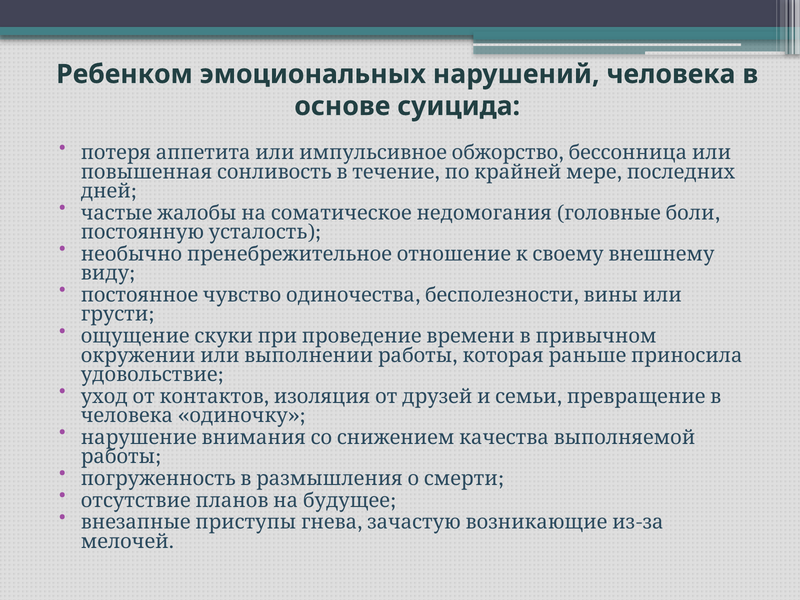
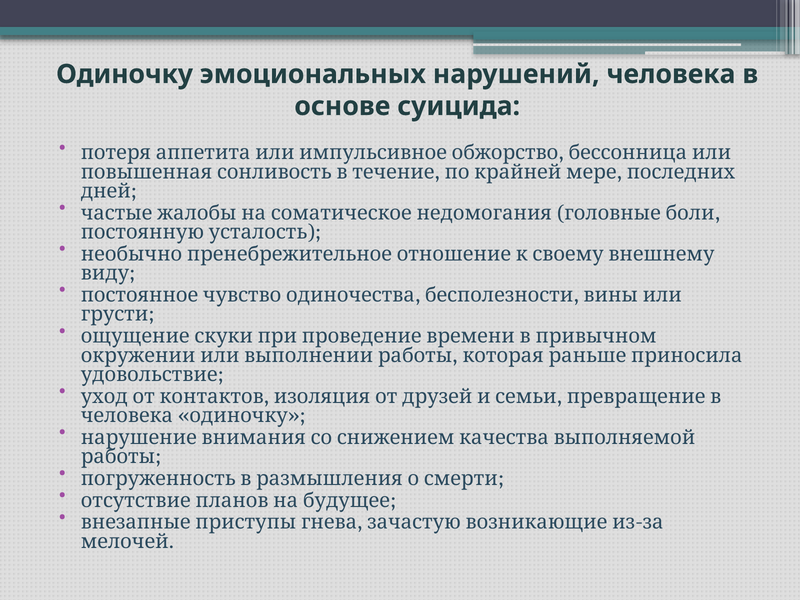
Ребенком: Ребенком -> Одиночку (125, 74)
